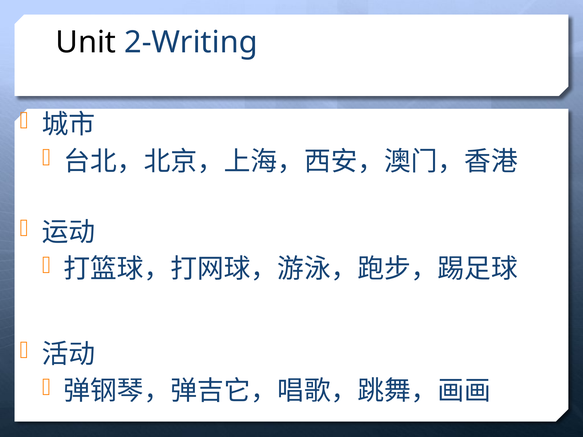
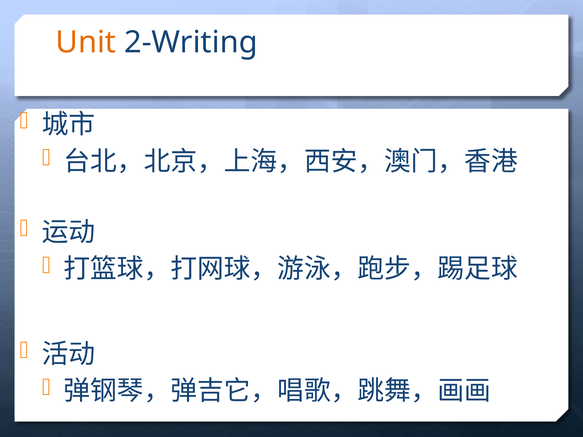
Unit colour: black -> orange (86, 42)
